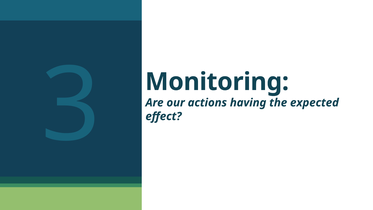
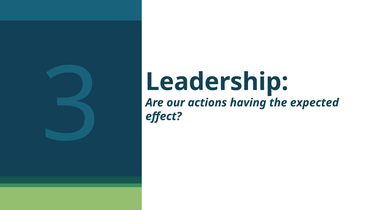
Monitoring: Monitoring -> Leadership (217, 82)
